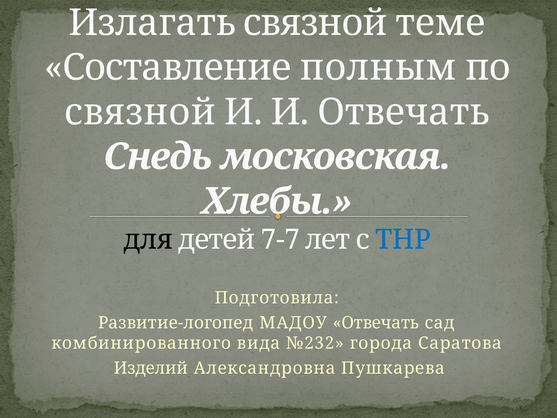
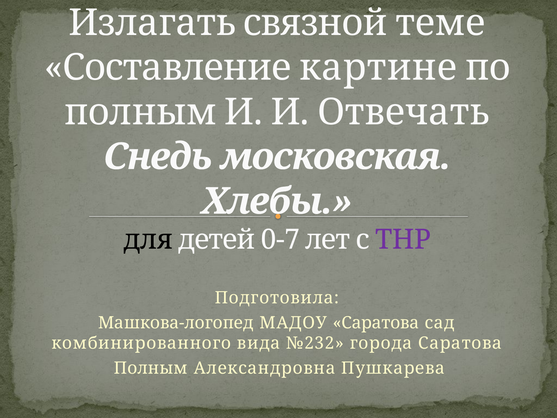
полным: полным -> картине (378, 68)
связной: связной -> полным (141, 112)
7-7: 7-7 -> 0-7 (280, 240)
ТНР colour: blue -> purple (403, 240)
Развитие-логопед: Развитие-логопед -> Машкова-логопед (176, 323)
МАДОУ Отвечать: Отвечать -> Саратова (376, 323)
Изделий: Изделий -> Полным (151, 368)
